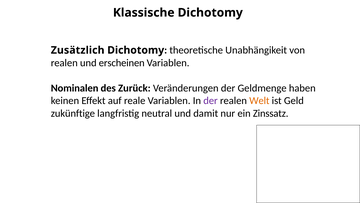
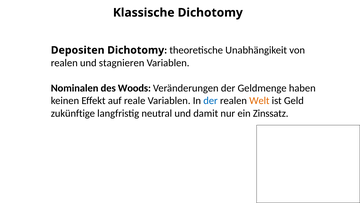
Zusätzlich: Zusätzlich -> Depositen (78, 50)
erscheinen: erscheinen -> stagnieren (122, 63)
Zurück: Zurück -> Woods (134, 88)
der colour: purple -> blue (211, 100)
